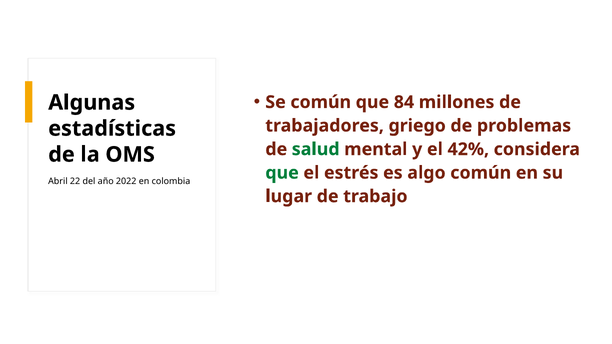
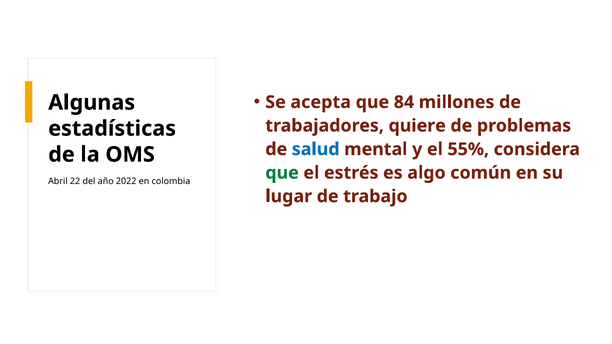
Se común: común -> acepta (321, 102)
griego: griego -> quiere (417, 126)
salud colour: green -> blue (316, 149)
42%: 42% -> 55% (468, 149)
